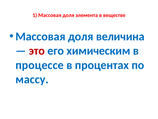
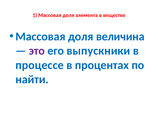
это colour: red -> purple (37, 51)
химическим: химическим -> выпускники (98, 51)
массу: массу -> найти (32, 79)
